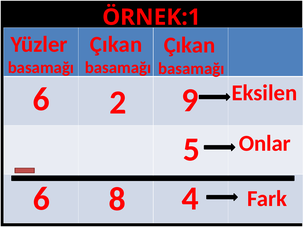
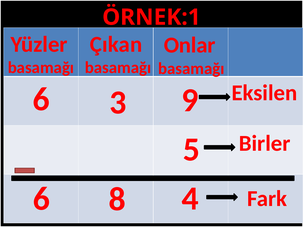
Çıkan: Çıkan -> Onlar (190, 45)
2: 2 -> 3 (118, 103)
Onlar: Onlar -> Birler (265, 144)
